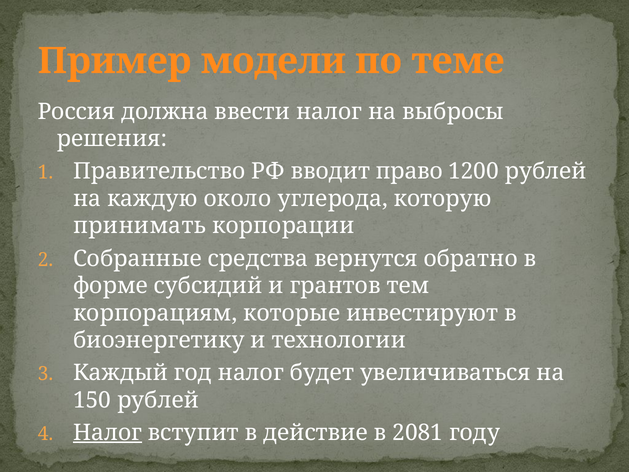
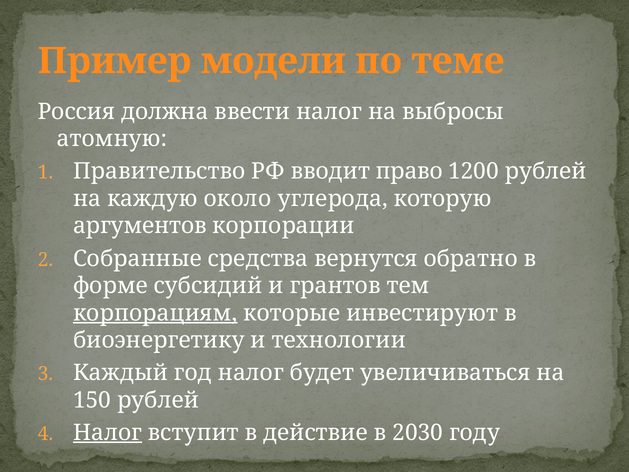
решения: решения -> атомную (112, 139)
принимать: принимать -> аргументов (140, 226)
корпорациям underline: none -> present (155, 313)
2081: 2081 -> 2030 (418, 432)
